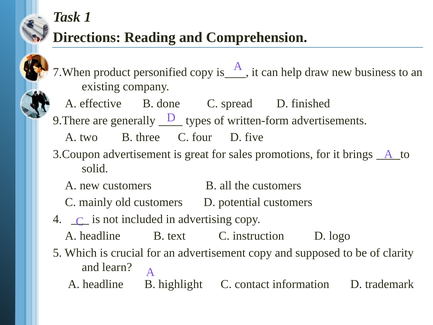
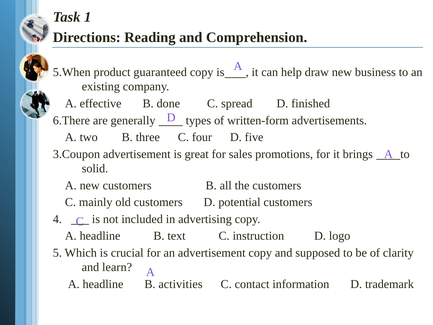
7.When: 7.When -> 5.When (72, 72)
personified: personified -> guaranteed (160, 72)
9.There: 9.There -> 6.There (71, 120)
highlight: highlight -> activities (180, 284)
